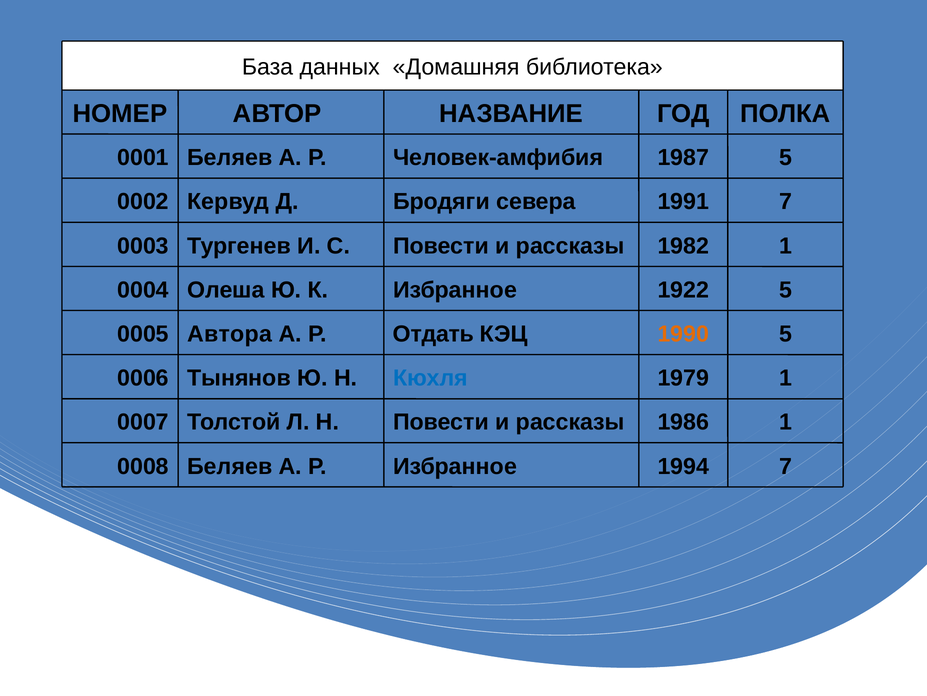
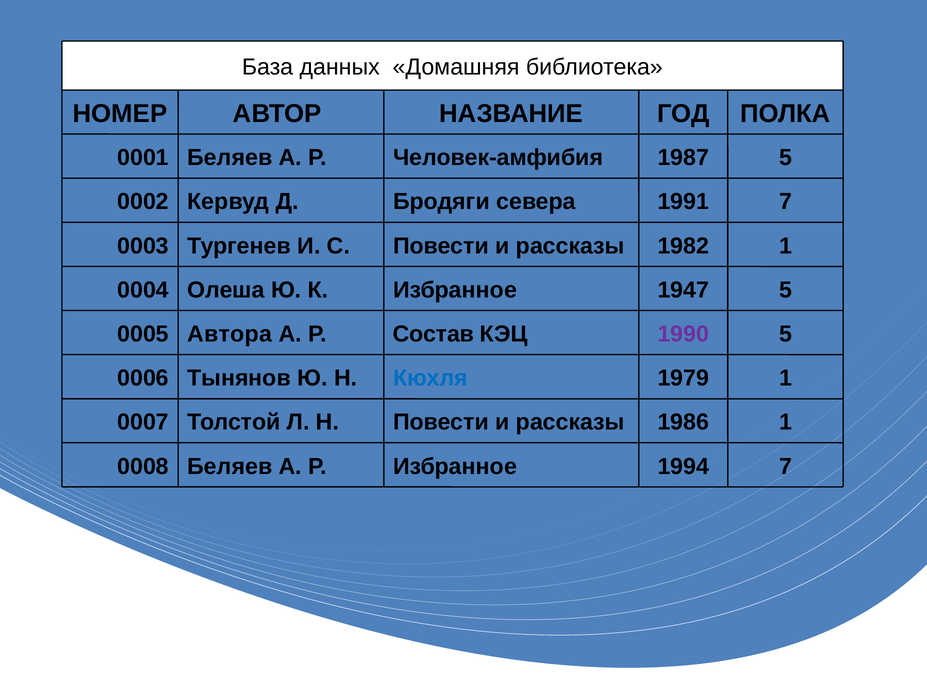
1922: 1922 -> 1947 (683, 290)
Отдать: Отдать -> Состав (433, 334)
1990 colour: orange -> purple (683, 334)
